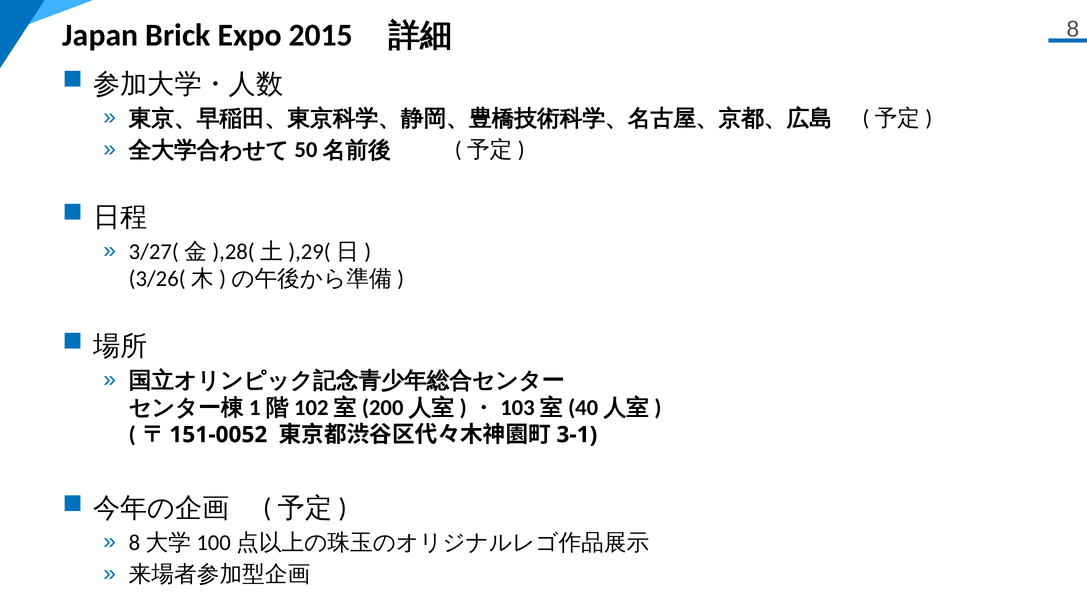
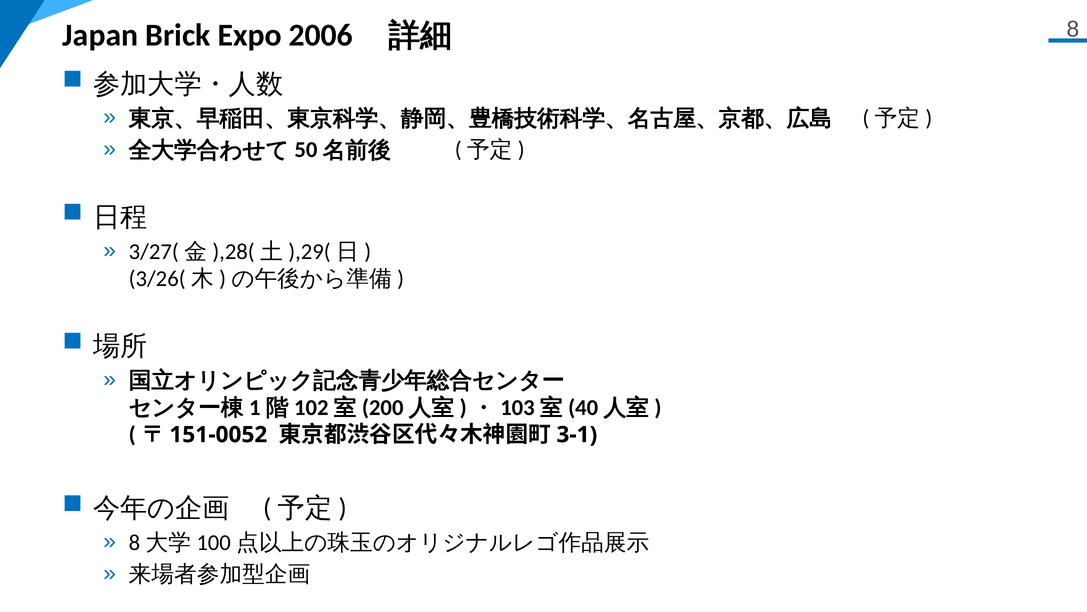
2015: 2015 -> 2006 (321, 35)
